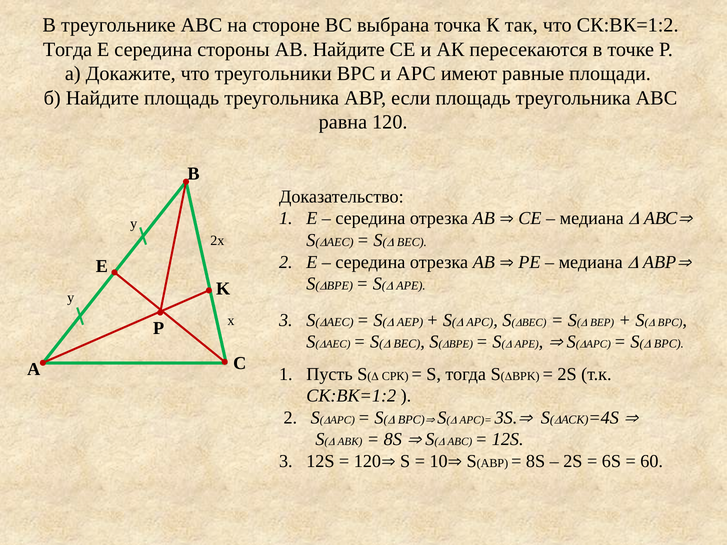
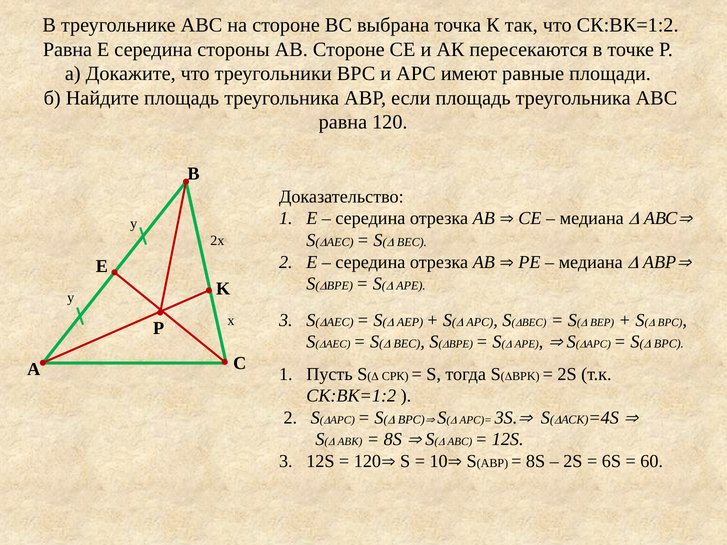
Тогда: Тогда -> Равна (67, 49)
АВ Найдите: Найдите -> Стороне (349, 49)
